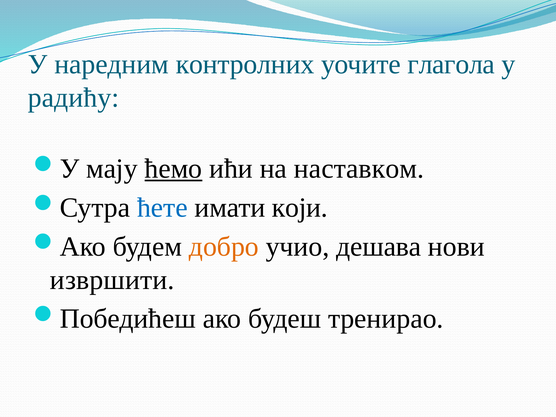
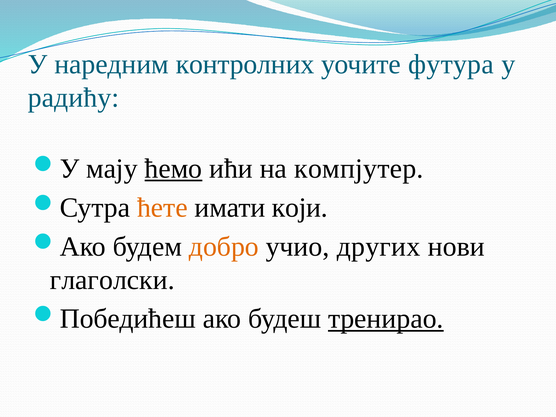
глагола: глагола -> футура (451, 64)
наставком: наставком -> компјутер (359, 169)
ћете colour: blue -> orange (162, 208)
дешава: дешава -> других (379, 247)
извршити: извршити -> глаголски (112, 280)
тренирао underline: none -> present (386, 319)
